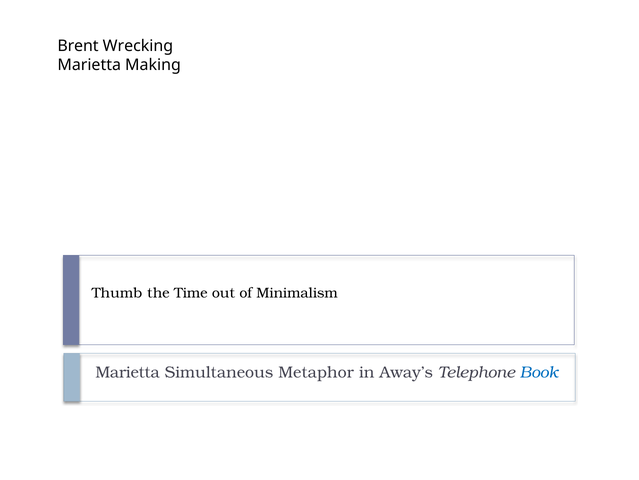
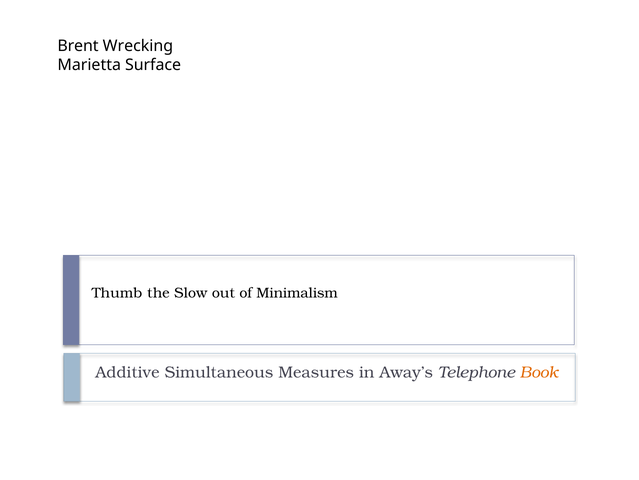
Making: Making -> Surface (153, 65)
Time: Time -> Slow (191, 293)
Marietta: Marietta -> Additive (127, 372)
Metaphor: Metaphor -> Measures (316, 372)
Book colour: blue -> orange (539, 372)
